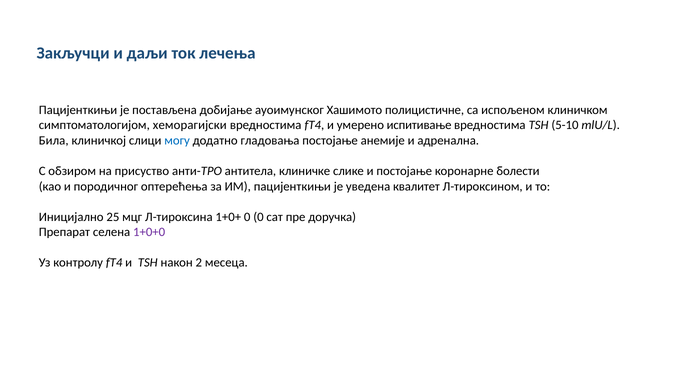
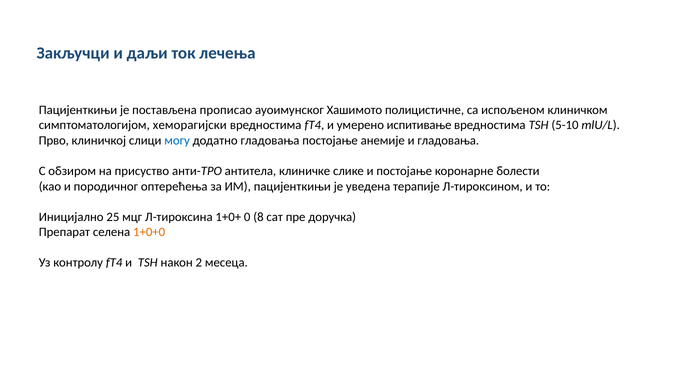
добијање: добијање -> прописао (226, 110)
Била: Била -> Прво (54, 141)
и адренална: адренална -> гладовања (448, 141)
квалитет: квалитет -> терапије (416, 187)
0 0: 0 -> 8 (258, 217)
1+0+0 colour: purple -> orange (149, 232)
